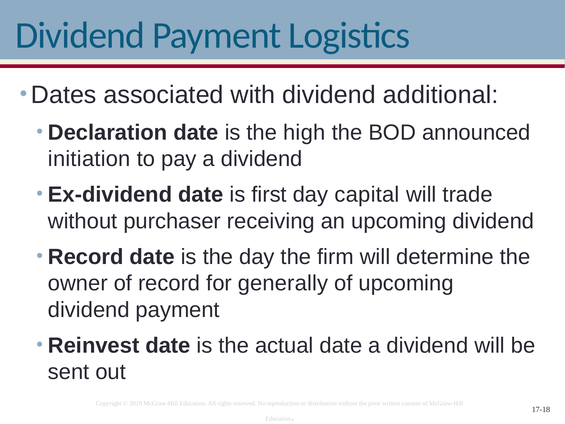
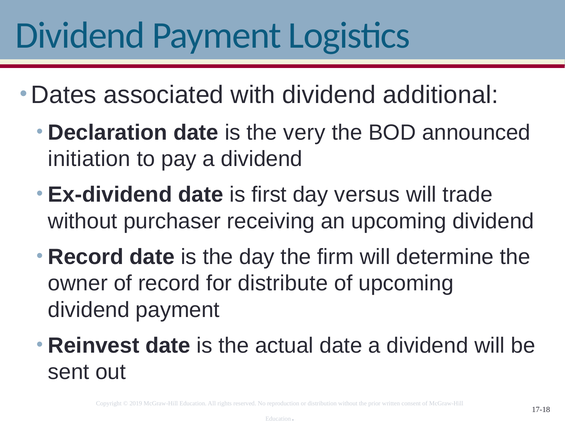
high: high -> very (304, 132)
capital: capital -> versus (367, 195)
generally: generally -> distribute (283, 283)
